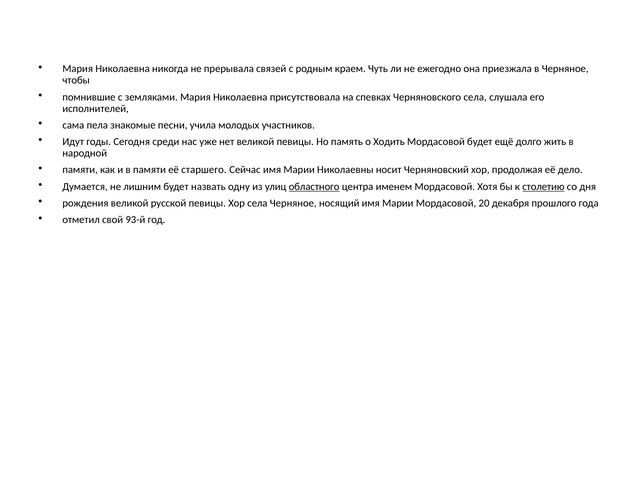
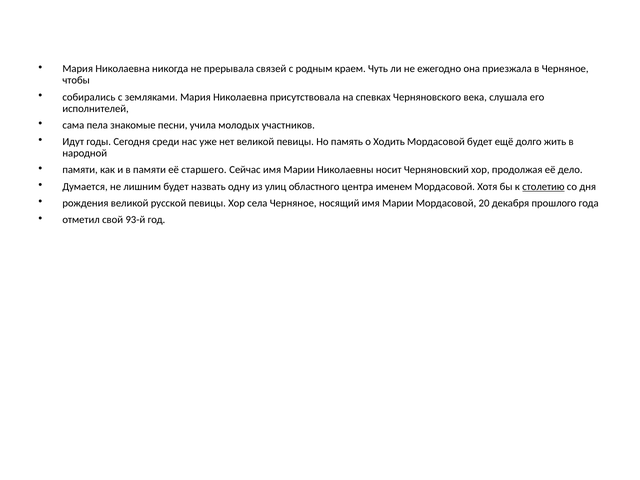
помнившие: помнившие -> собирались (89, 97)
Черняновского села: села -> века (475, 97)
областного underline: present -> none (314, 187)
